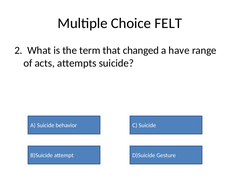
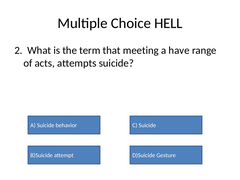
FELT: FELT -> HELL (168, 23)
changed: changed -> meeting (141, 50)
